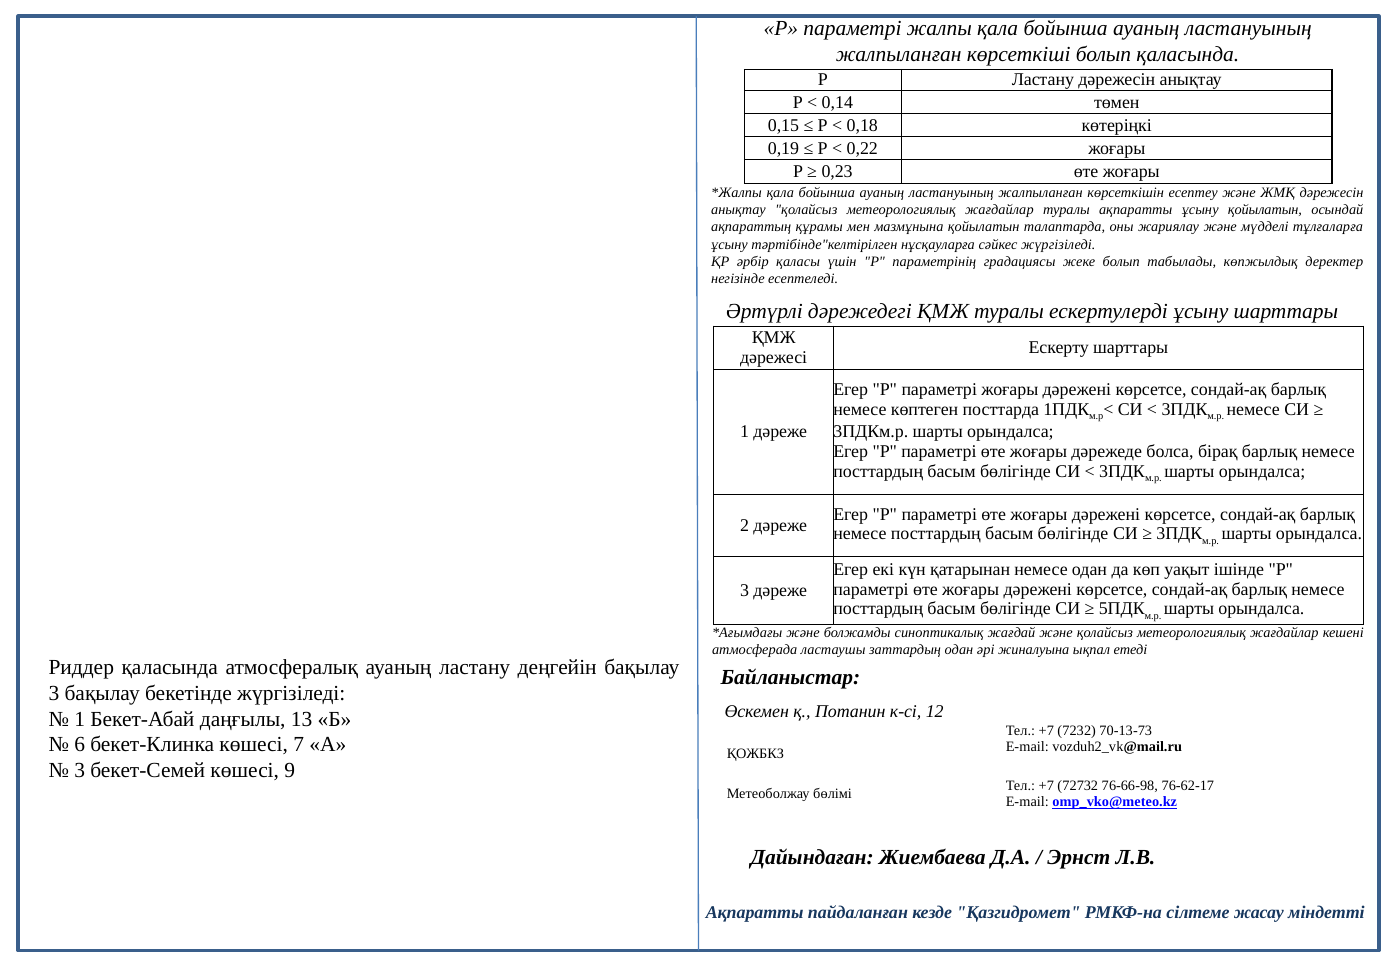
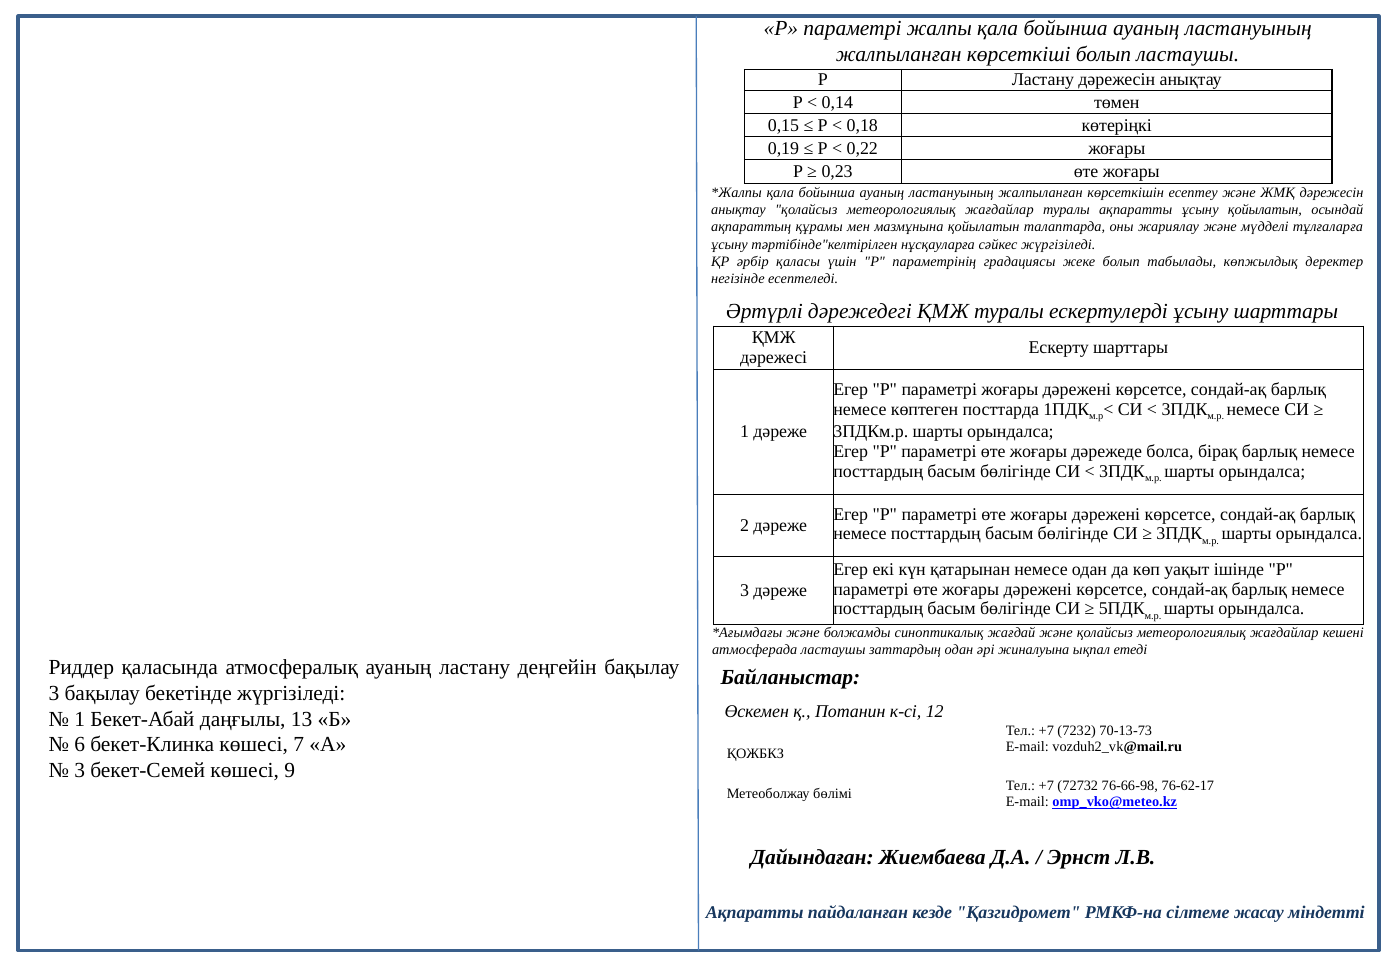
болып қаласында: қаласында -> ластаушы (1188, 55)
